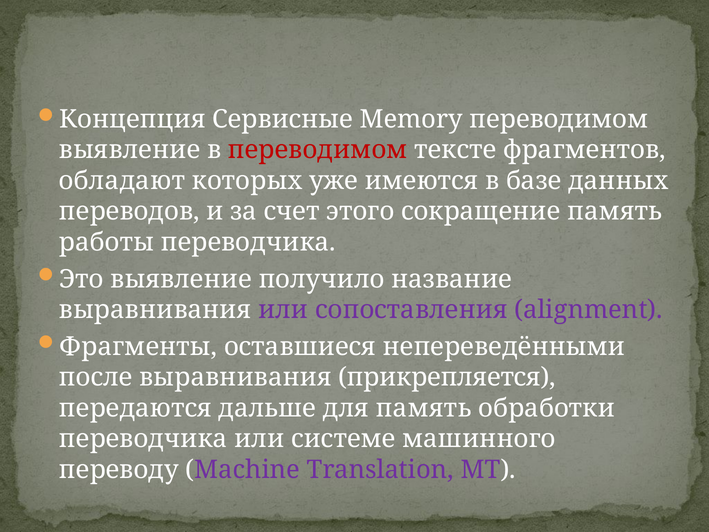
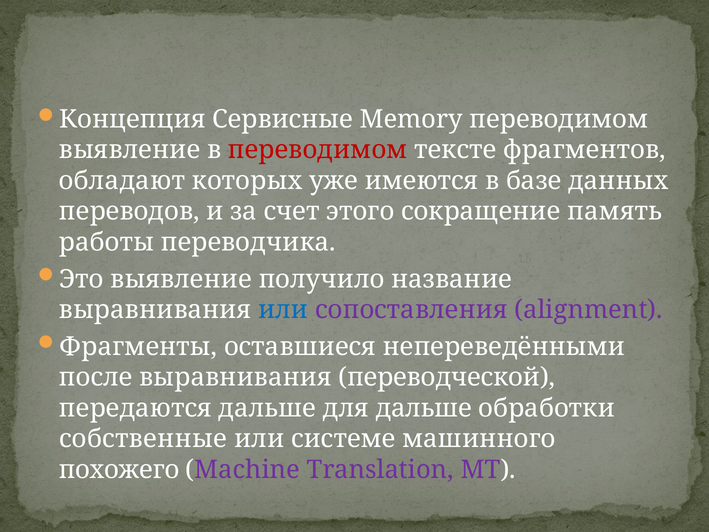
или colour: purple -> blue (283, 310)
прикрепляется: прикрепляется -> переводческой (447, 377)
для память: память -> дальше (424, 408)
переводчика: переводчика -> собственные (143, 439)
переводу: переводу -> похожего (119, 470)
